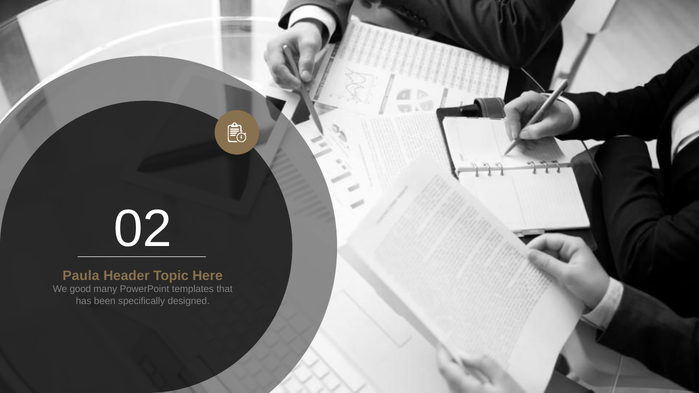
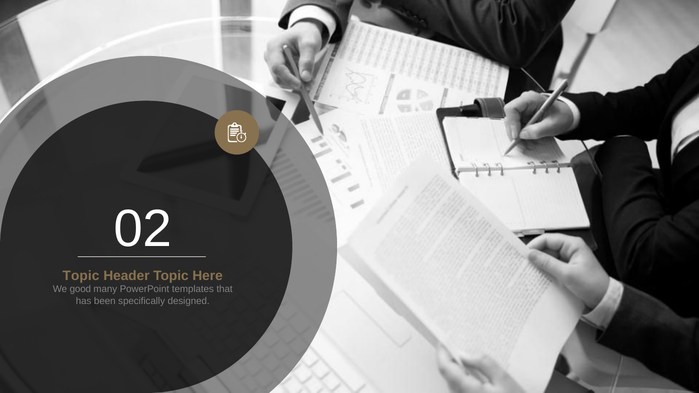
Paula: Paula -> Topic (81, 276)
